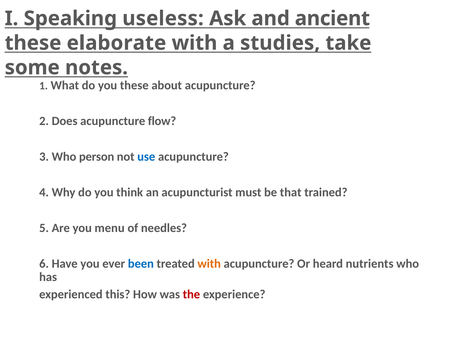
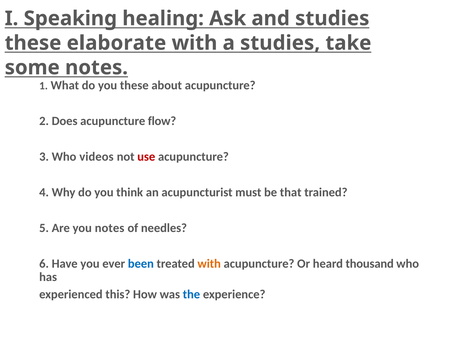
useless: useless -> healing (163, 18)
and ancient: ancient -> studies (332, 18)
person: person -> videos (96, 156)
use colour: blue -> red (146, 156)
you menu: menu -> notes (110, 228)
nutrients: nutrients -> thousand (370, 263)
the colour: red -> blue (191, 294)
